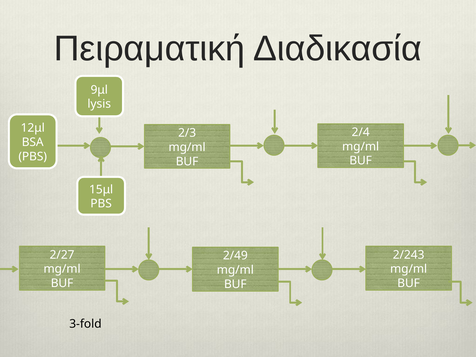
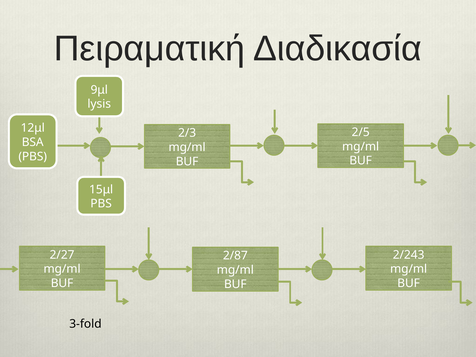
2/4: 2/4 -> 2/5 (361, 132)
2/49: 2/49 -> 2/87 (235, 256)
